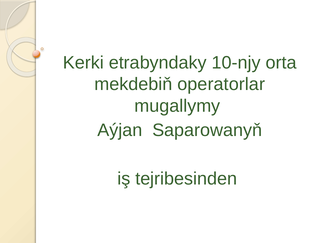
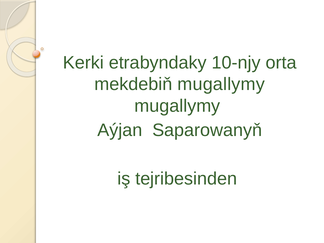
mekdebiň operatorlar: operatorlar -> mugallymy (221, 84)
